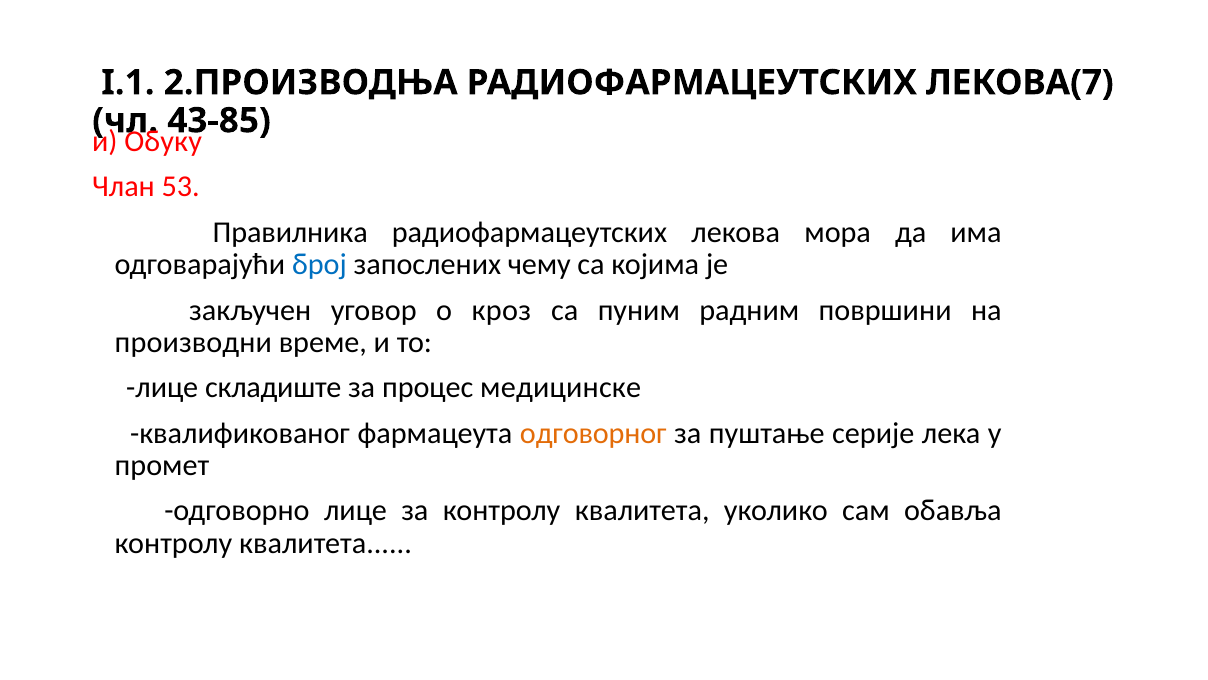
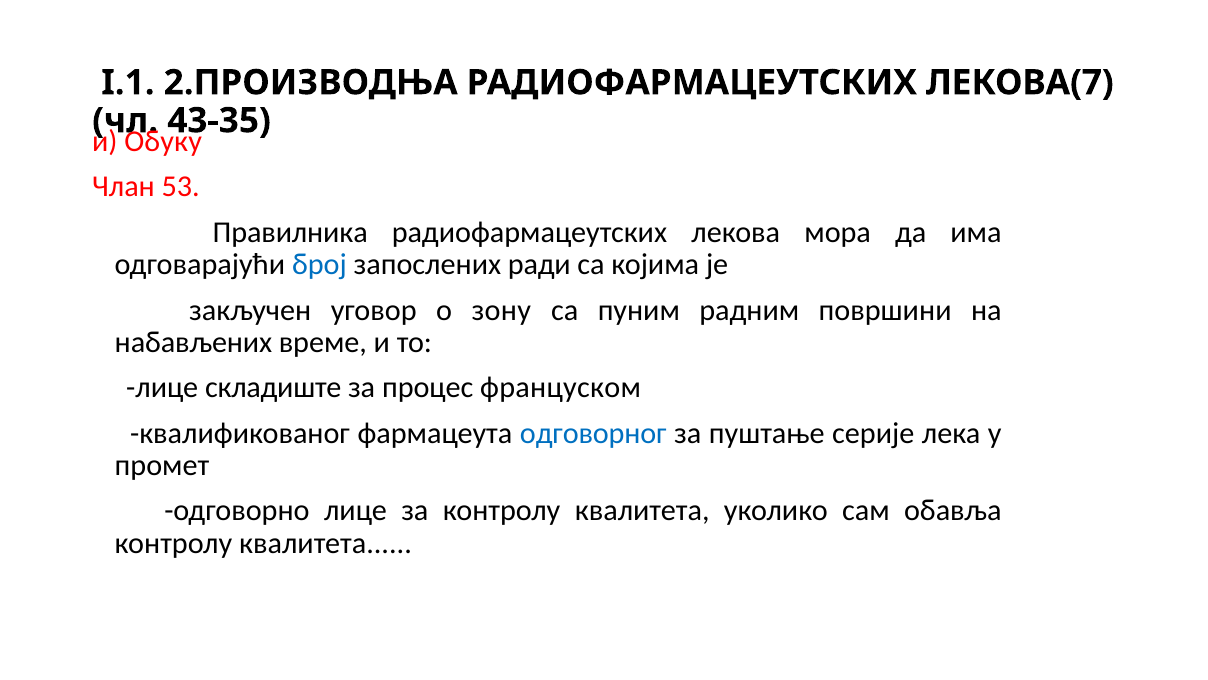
43-85: 43-85 -> 43-35 (219, 121)
чему: чему -> ради (539, 265)
кроз: кроз -> зону (501, 310)
производни: производни -> набављених (193, 342)
медицинске: медицинске -> француском (561, 388)
одговорног colour: orange -> blue (593, 433)
